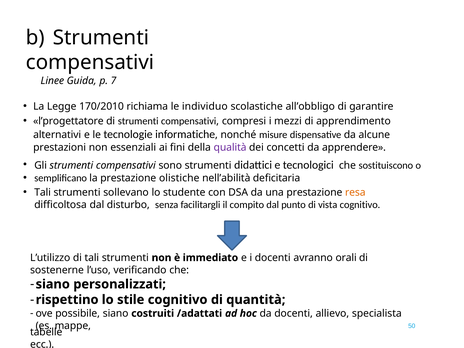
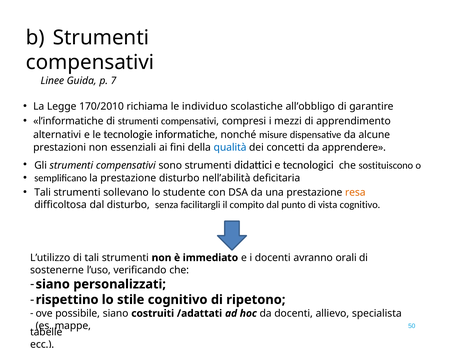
l’progettatore: l’progettatore -> l’informatiche (68, 121)
qualità colour: purple -> blue (230, 147)
prestazione olistiche: olistiche -> disturbo (179, 178)
quantità: quantità -> ripetono (256, 300)
